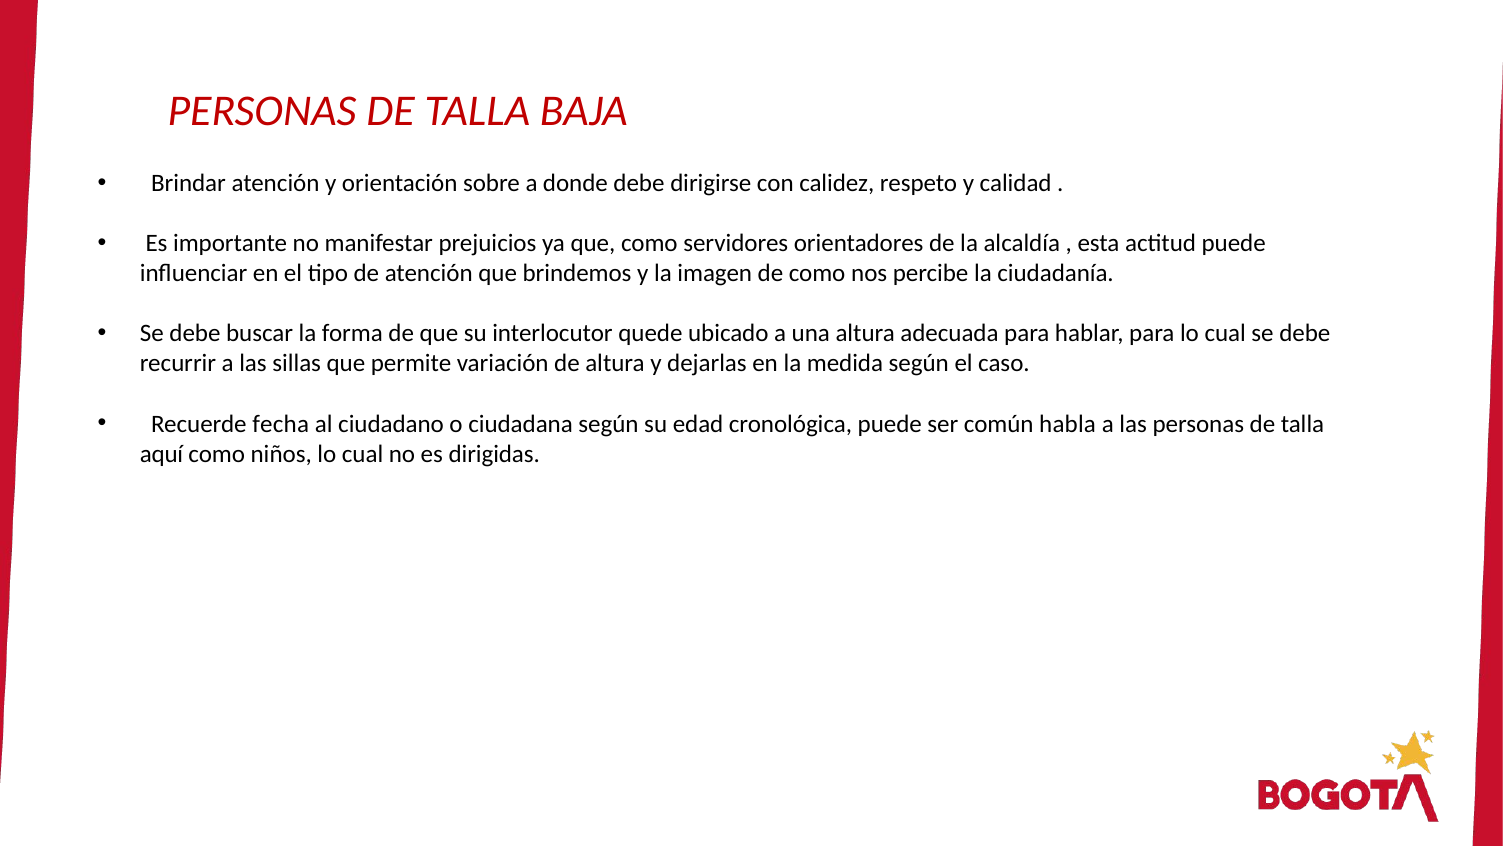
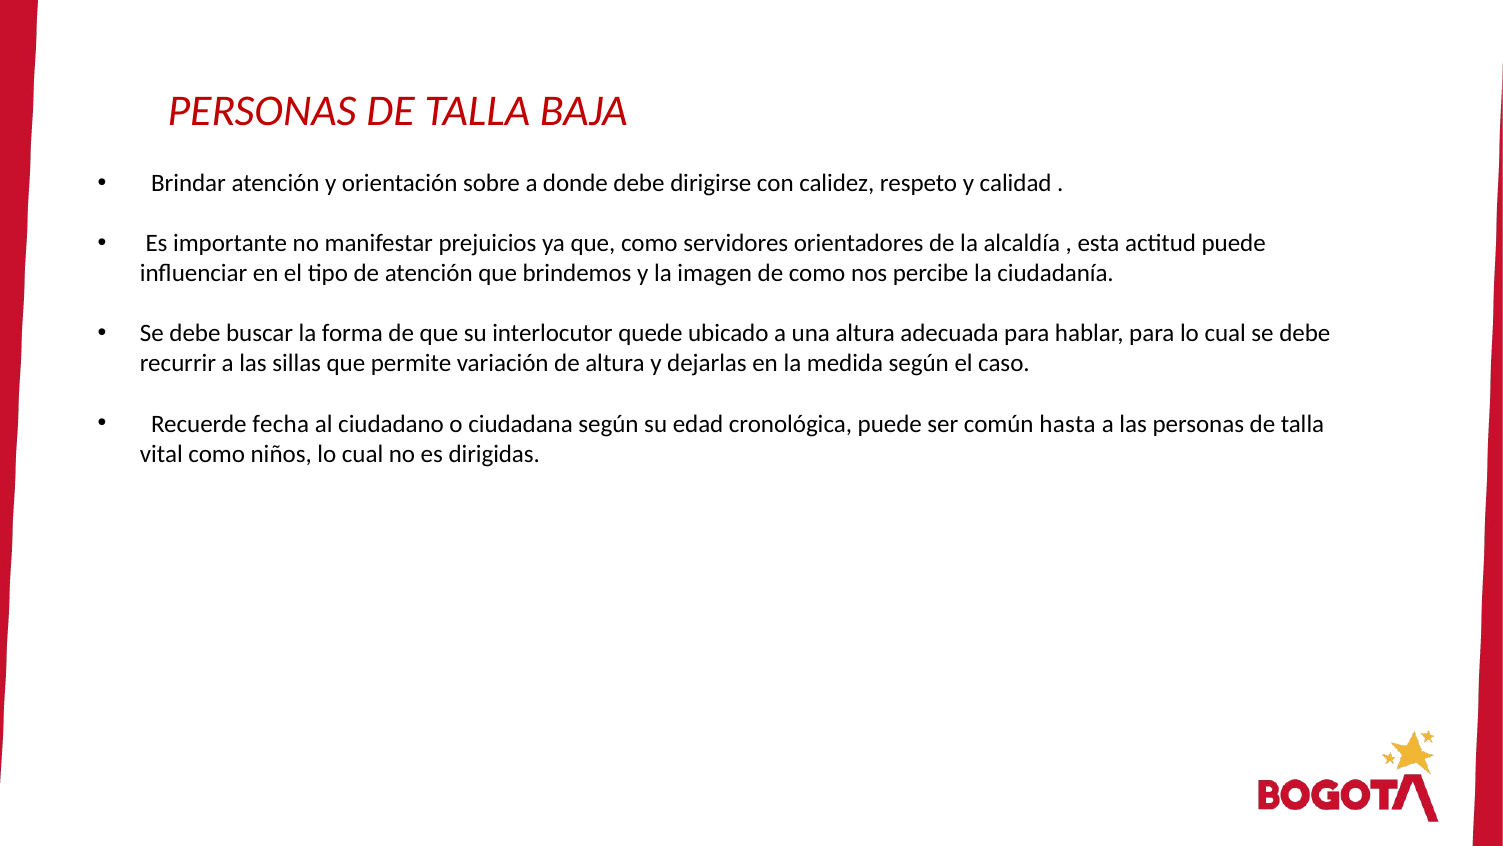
habla: habla -> hasta (1068, 423)
aquí: aquí -> vital (161, 454)
